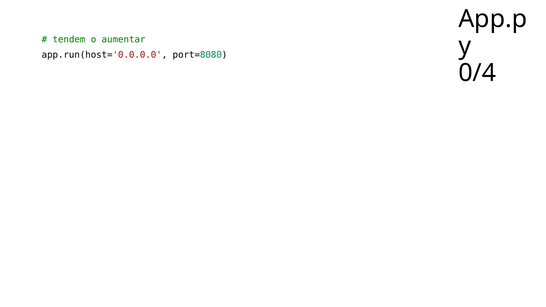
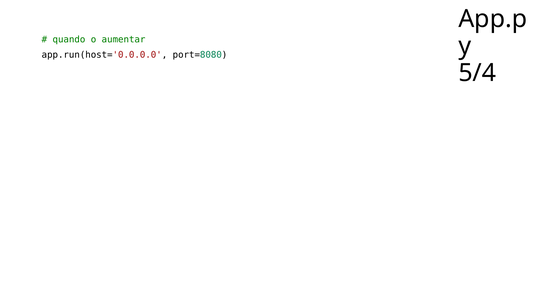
tendem: tendem -> quando (69, 40)
0/4: 0/4 -> 5/4 (477, 73)
